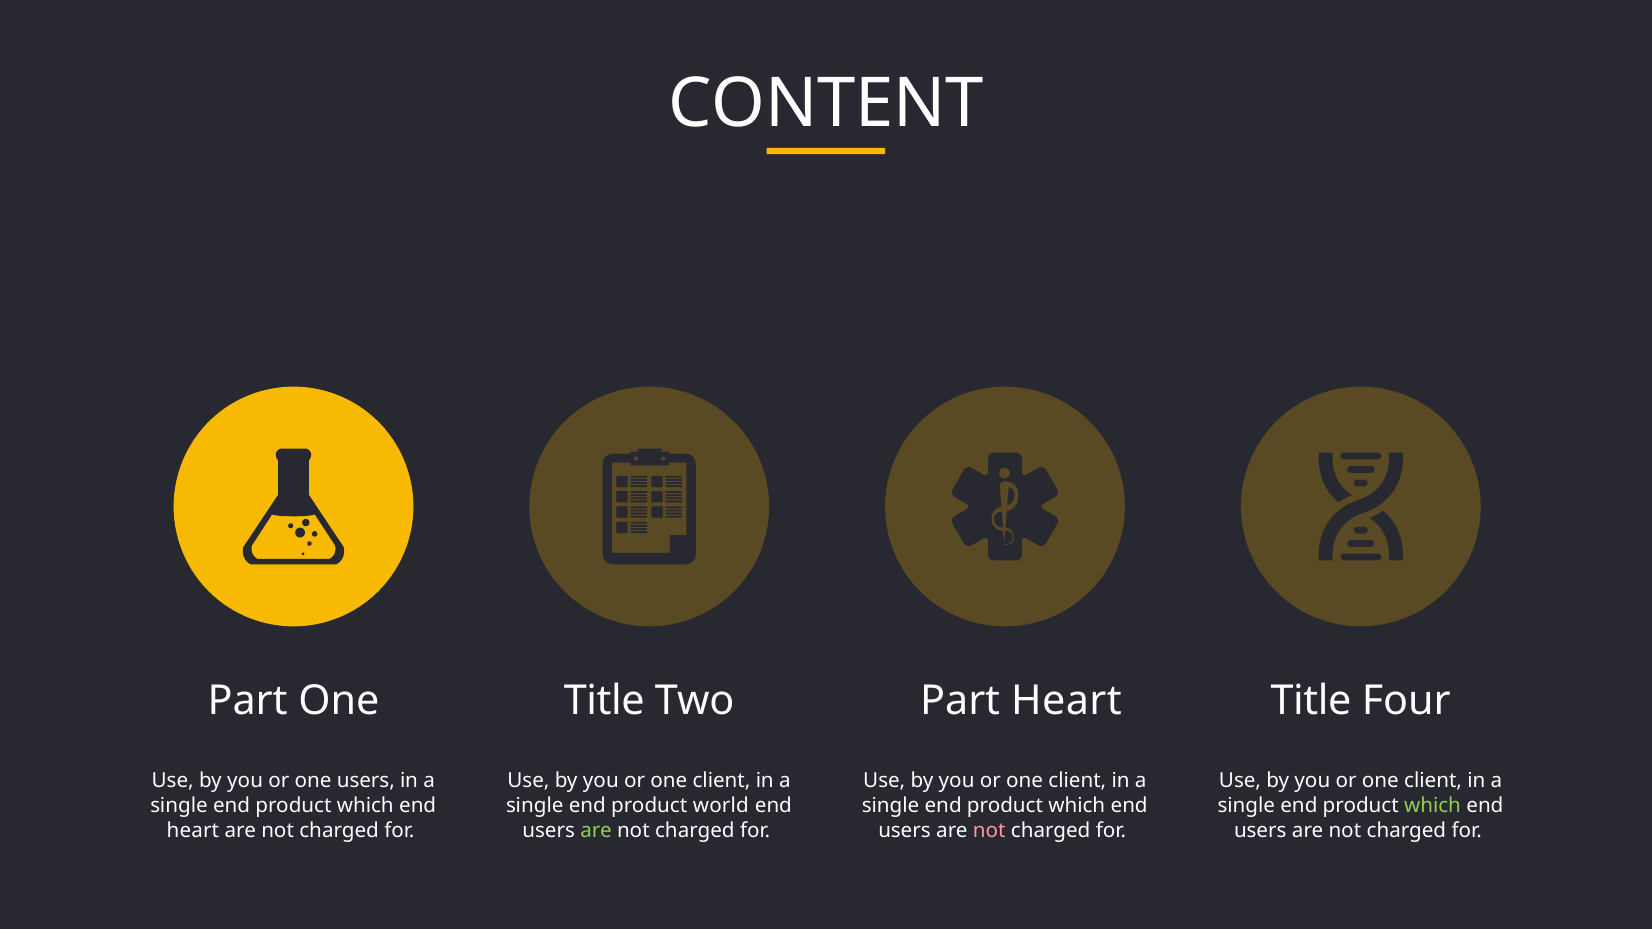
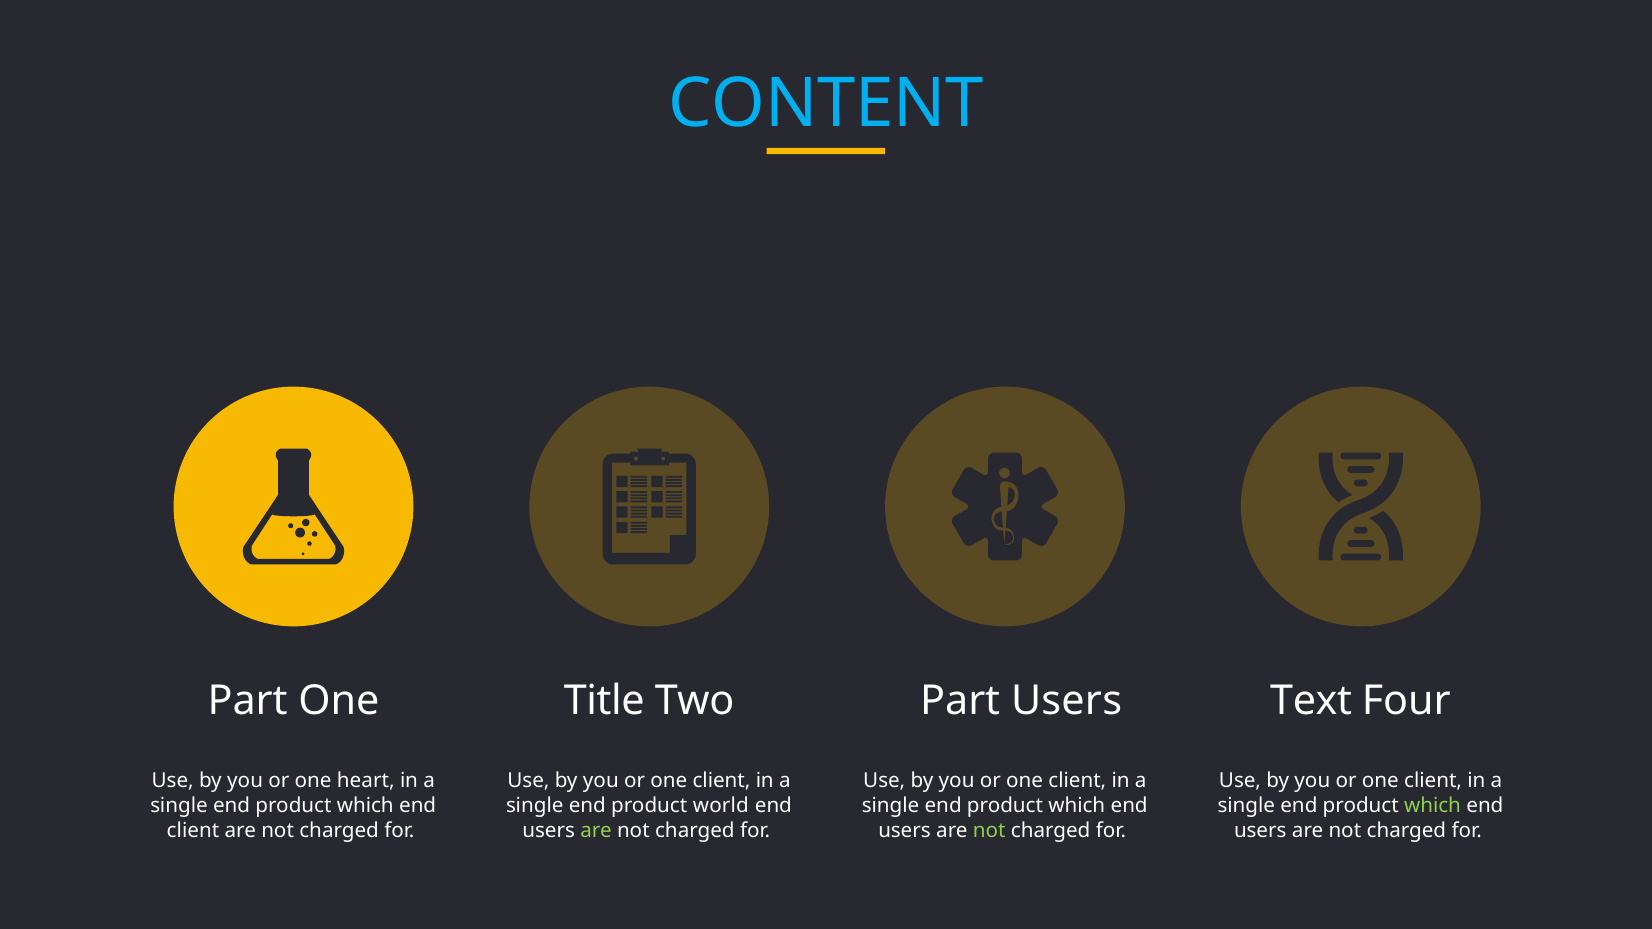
CONTENT colour: white -> light blue (826, 104)
Part Heart: Heart -> Users (1067, 701)
Title: Title -> Text (1311, 701)
one users: users -> heart (366, 781)
heart: heart -> client (193, 831)
not colour: pink -> light green (989, 831)
